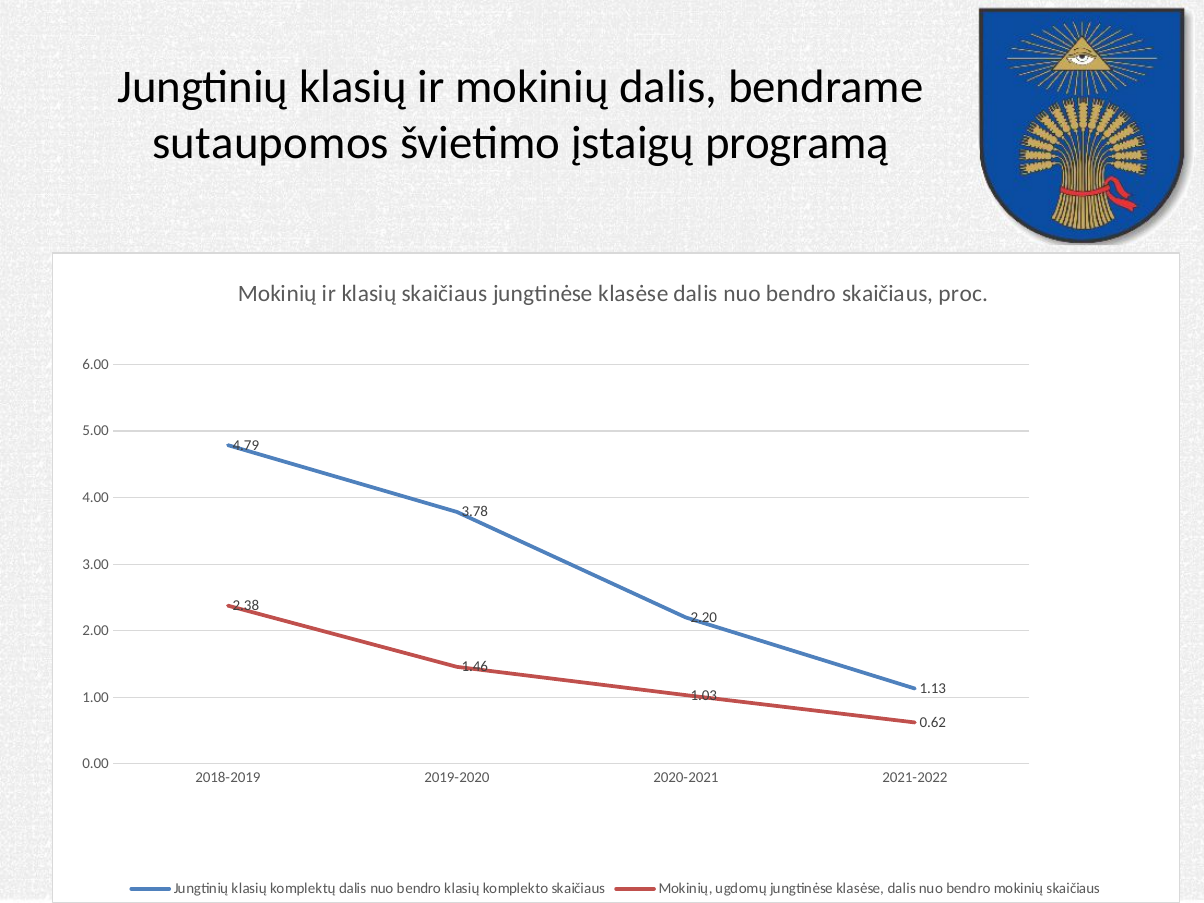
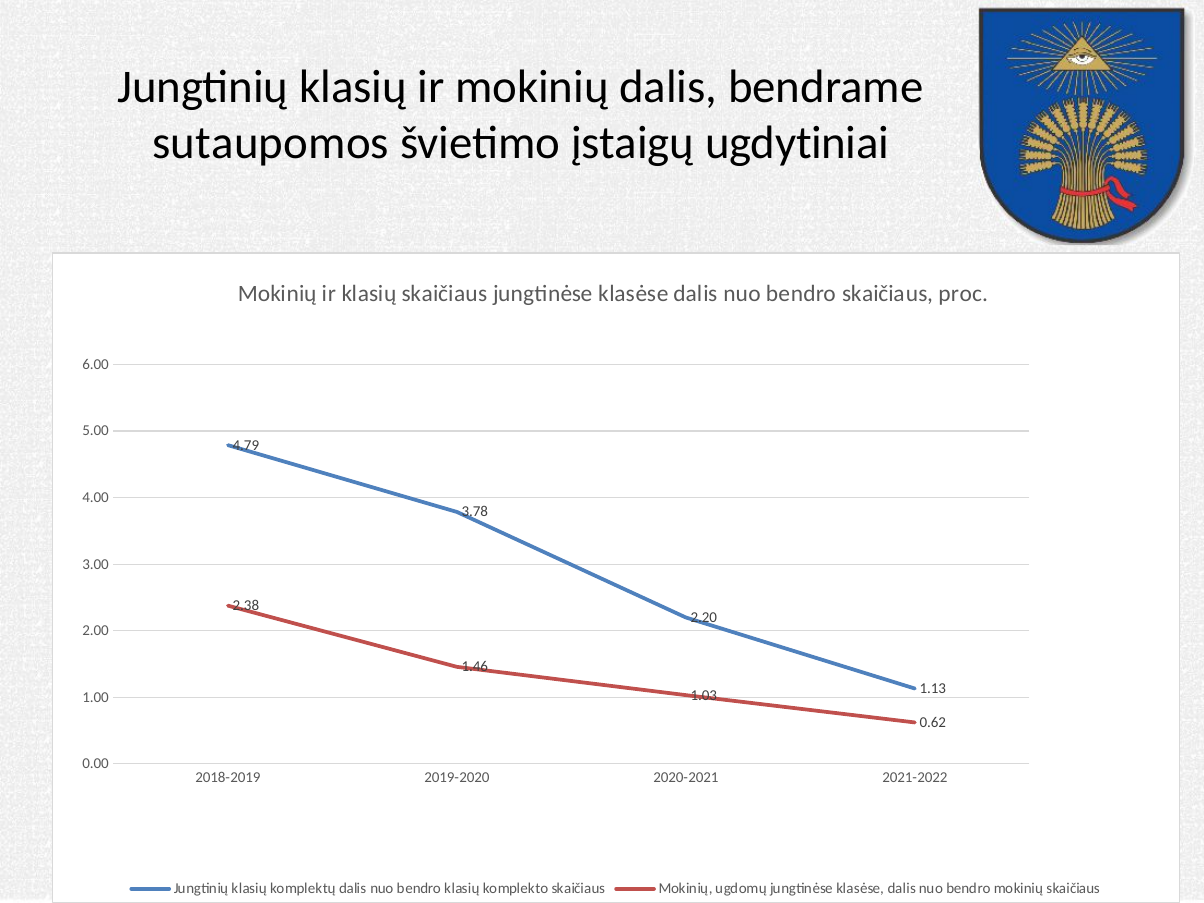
programą: programą -> ugdytiniai (797, 143)
